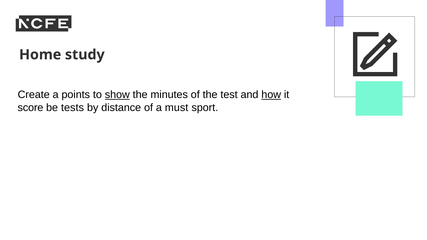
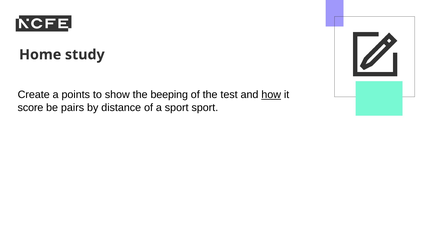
show underline: present -> none (117, 95)
minutes: minutes -> beeping (169, 95)
tests: tests -> pairs (73, 108)
a must: must -> sport (177, 108)
